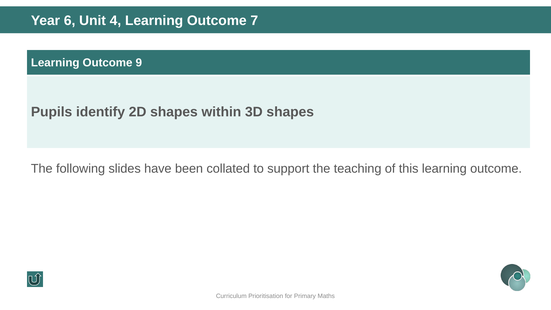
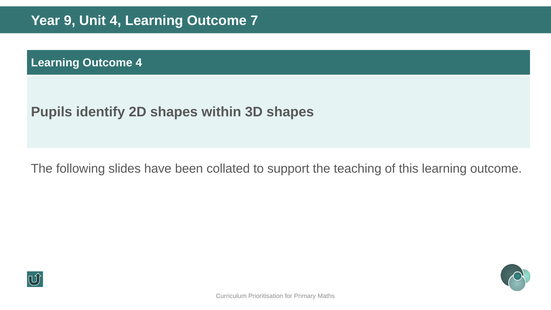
6: 6 -> 9 (70, 21)
Outcome 9: 9 -> 4 (139, 63)
